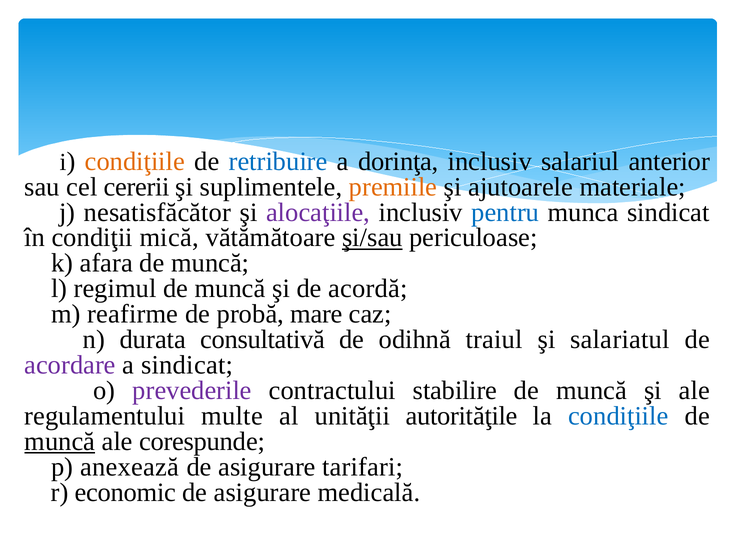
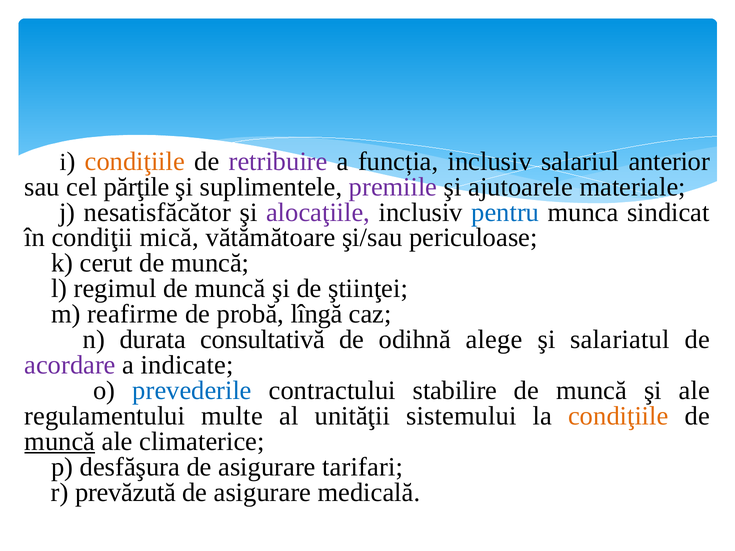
retribuire colour: blue -> purple (278, 161)
dorinţa: dorinţa -> funcția (398, 161)
cererii: cererii -> părţile (137, 187)
premiile colour: orange -> purple (393, 187)
şi/sau underline: present -> none (372, 238)
afara: afara -> cerut (106, 263)
acordă: acordă -> ştiinţei (368, 289)
mare: mare -> lîngă (317, 314)
traiul: traiul -> alege (494, 340)
a sindicat: sindicat -> indicate (187, 365)
prevederile colour: purple -> blue (192, 391)
autorităţile: autorităţile -> sistemului (461, 416)
condiţiile colour: blue -> orange (618, 416)
corespunde: corespunde -> climaterice (202, 442)
anexează: anexează -> desfăşura (130, 467)
economic: economic -> prevăzută (125, 492)
